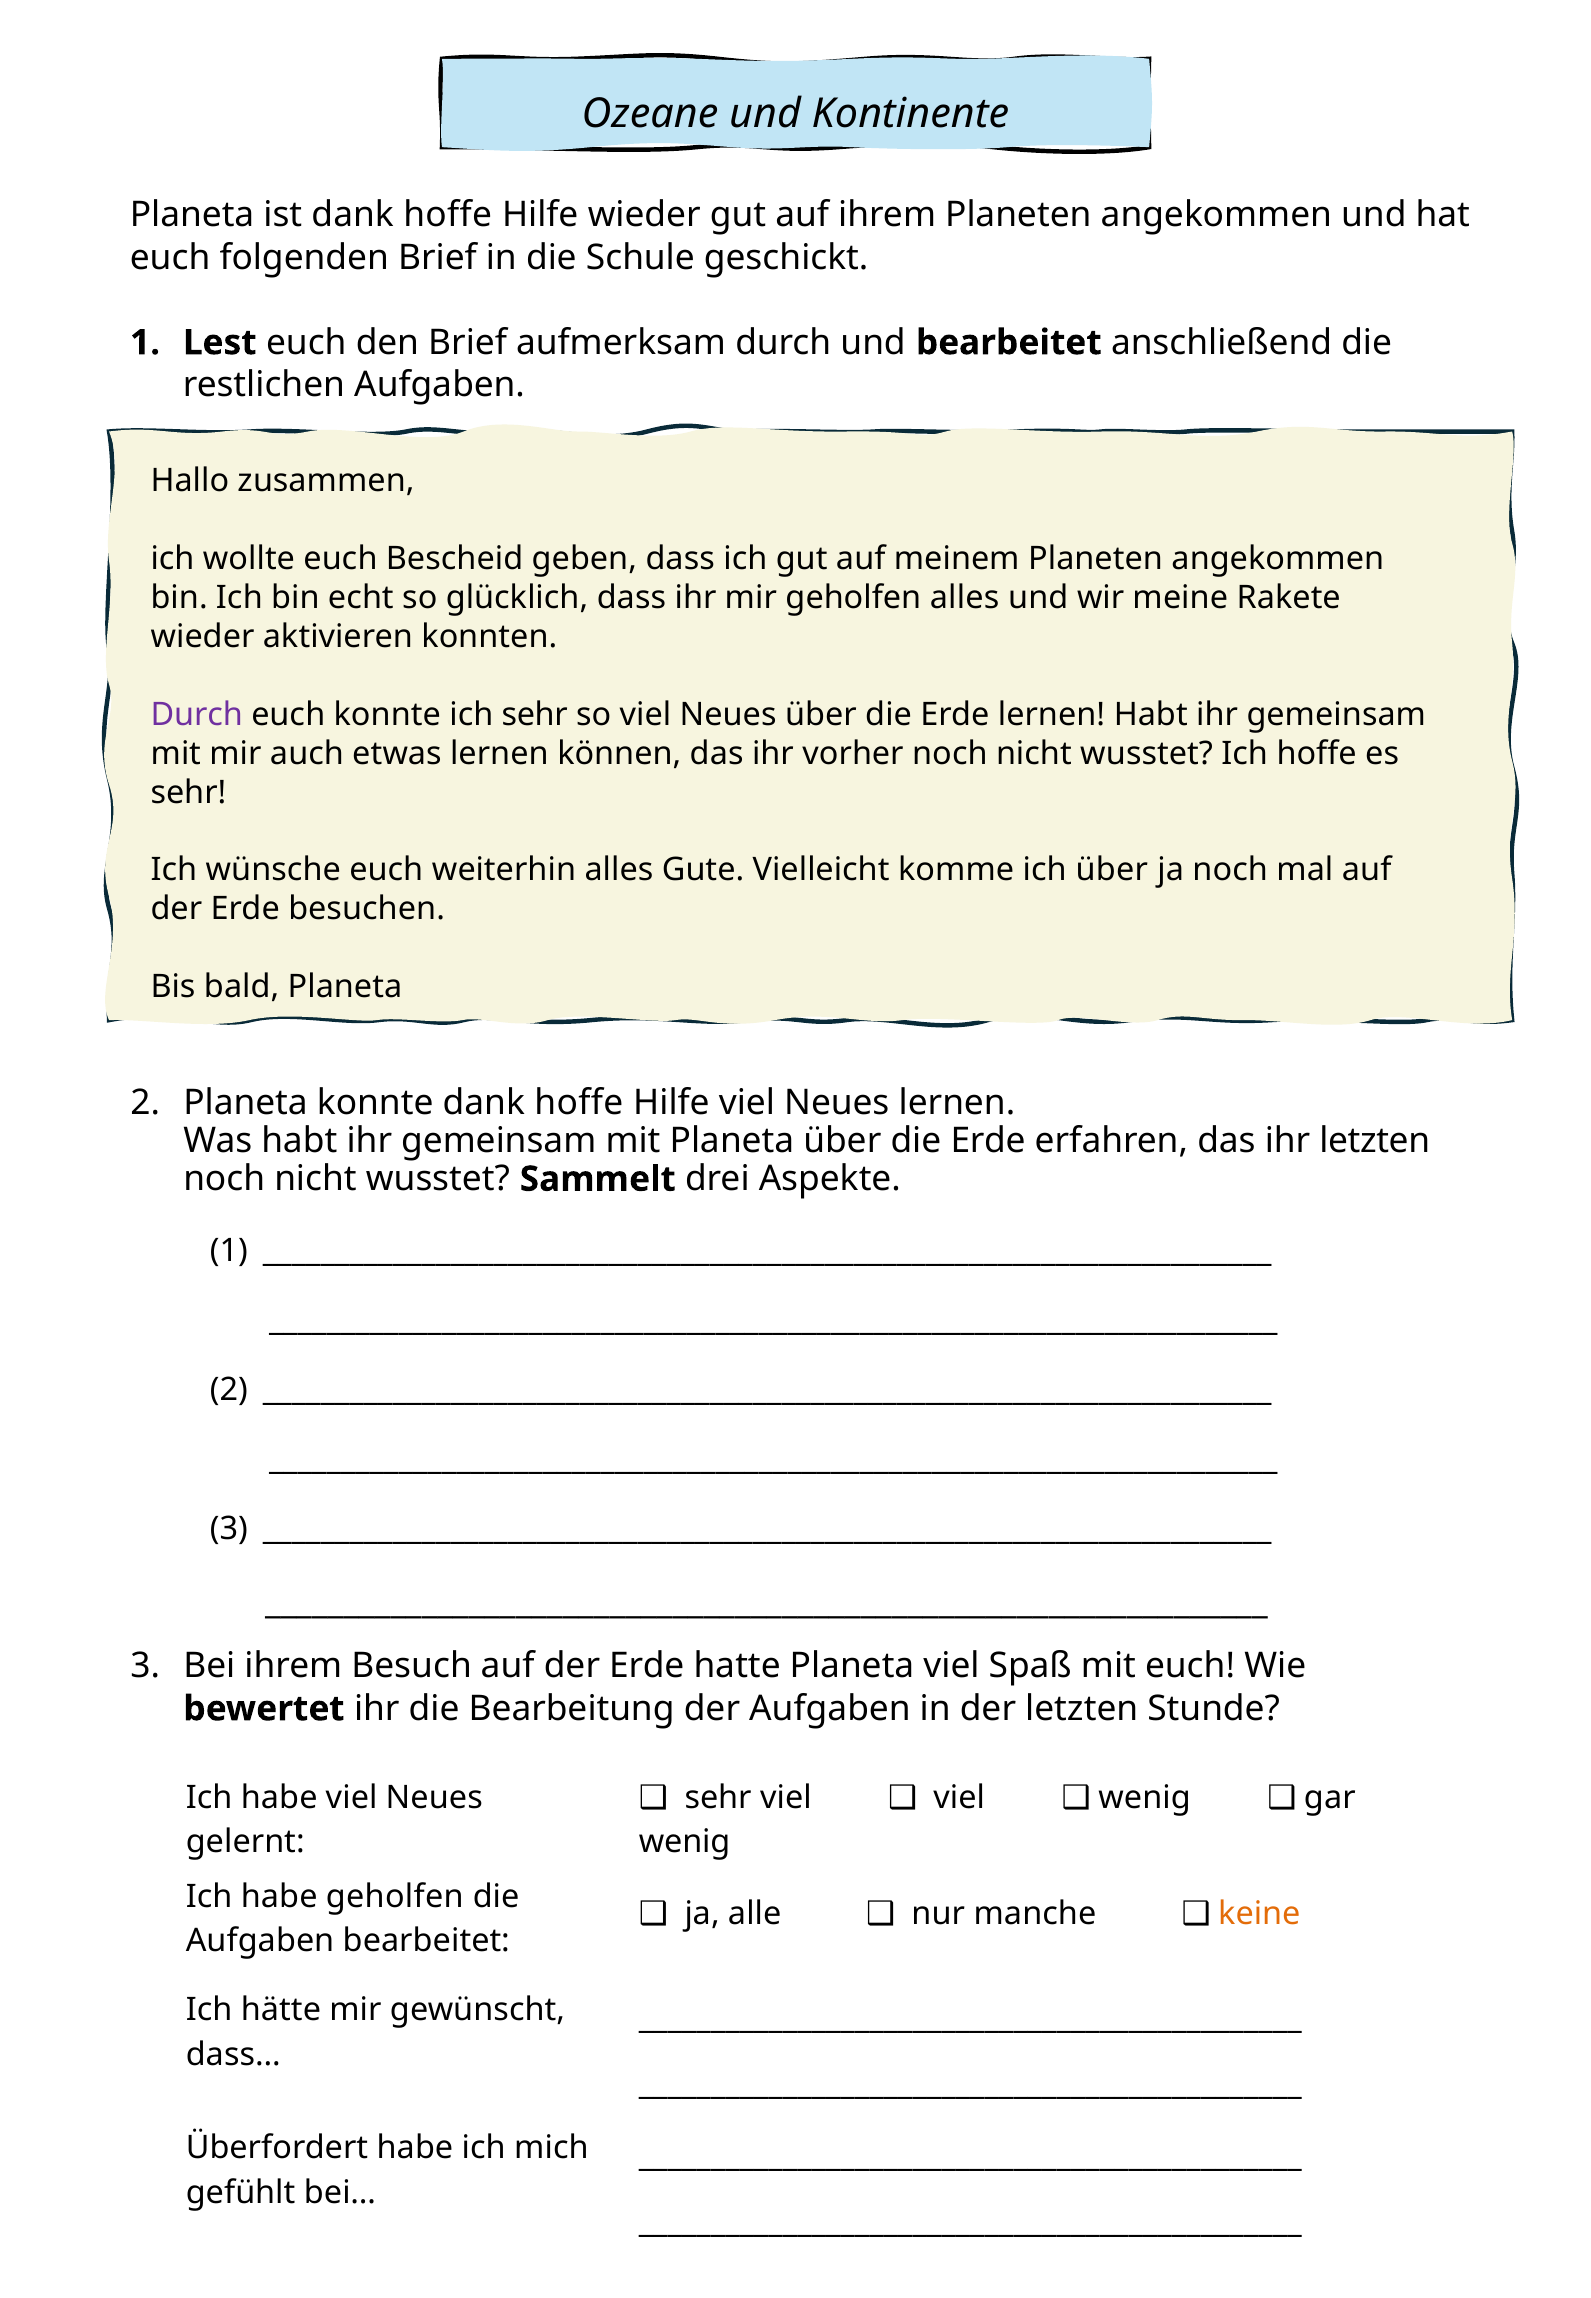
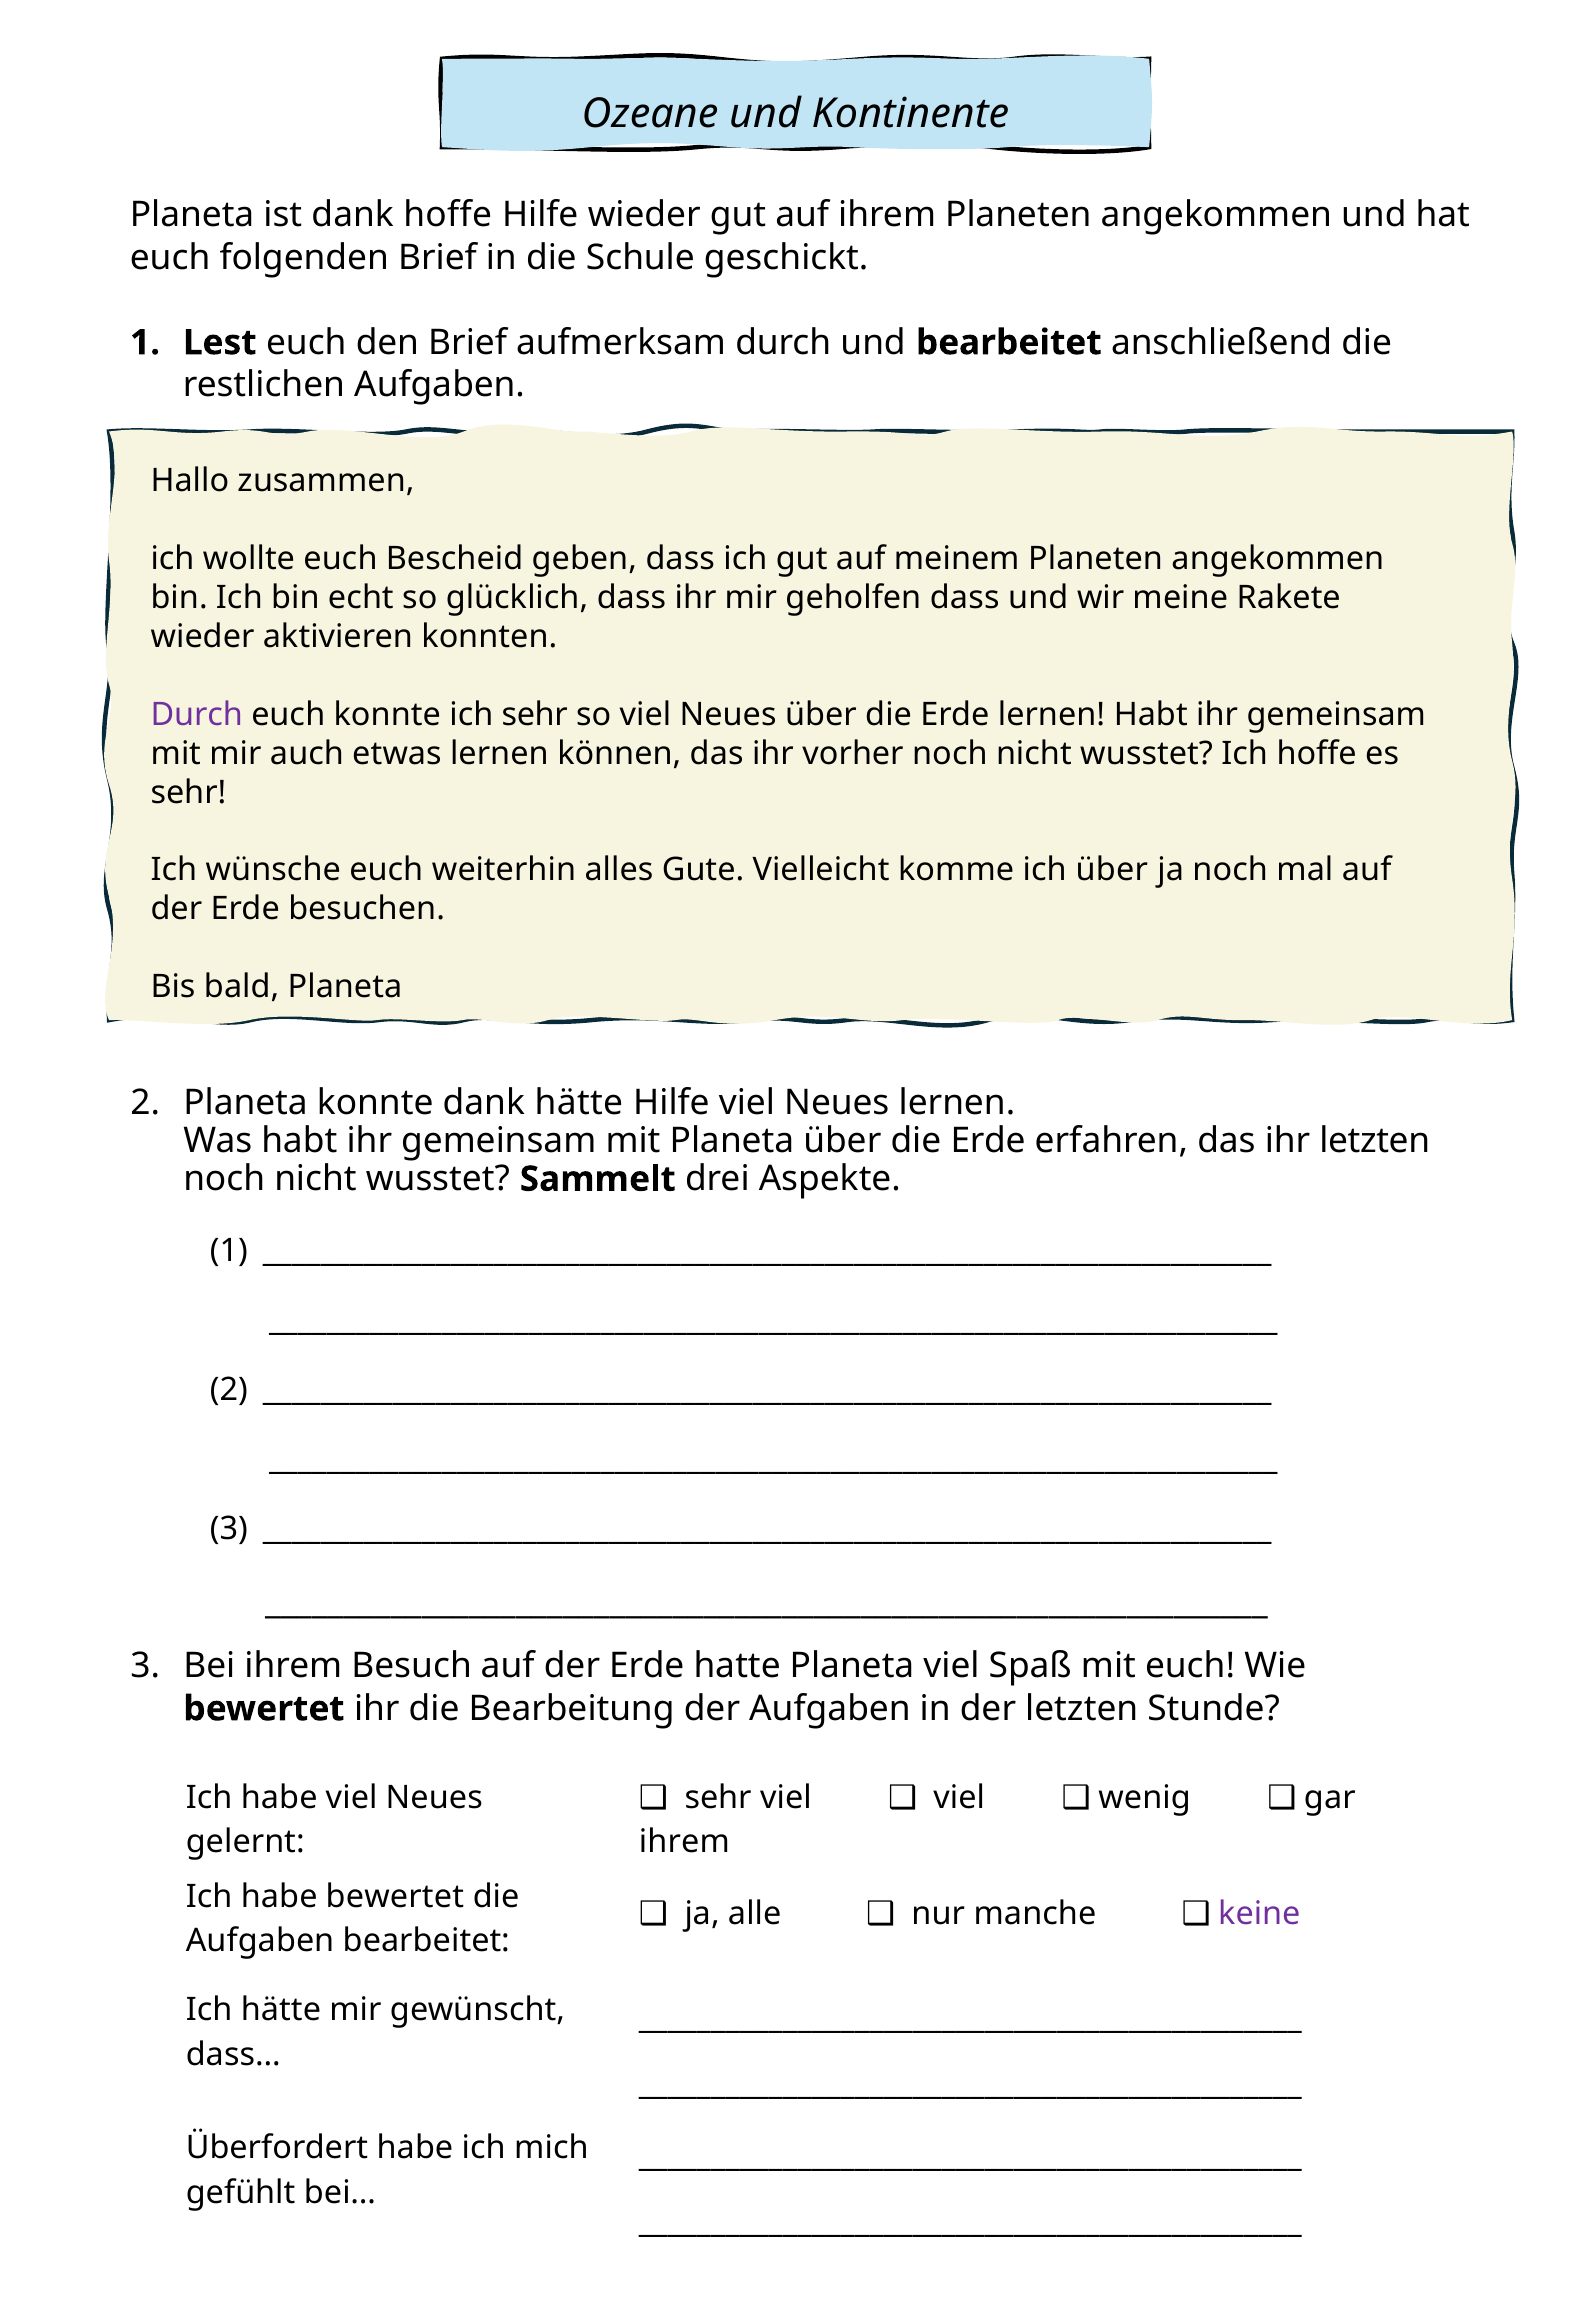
geholfen alles: alles -> dass (965, 598)
konnte dank hoffe: hoffe -> hätte (579, 1103)
wenig: wenig -> ihrem (684, 1842)
habe geholfen: geholfen -> bewertet (395, 1897)
keine colour: orange -> purple (1259, 1914)
